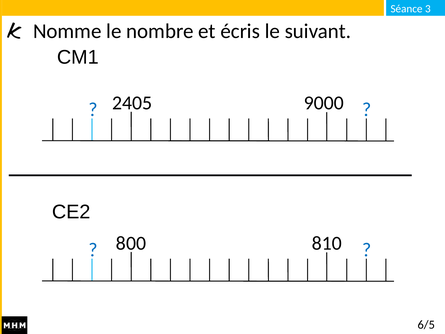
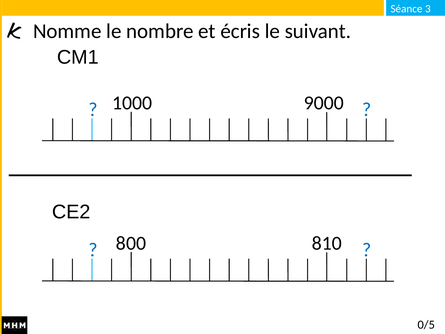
2405: 2405 -> 1000 (132, 103)
6/5: 6/5 -> 0/5 (426, 325)
